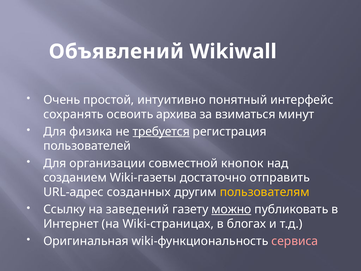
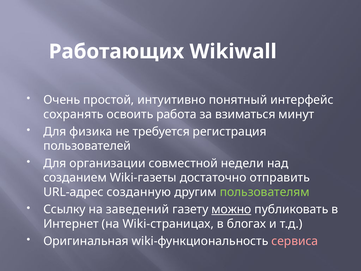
Объявлений: Объявлений -> Работающих (116, 52)
архива: архива -> работа (176, 114)
требуется underline: present -> none (161, 131)
кнопок: кнопок -> недели (242, 163)
созданных: созданных -> созданную (139, 192)
пользователям colour: yellow -> light green (265, 192)
